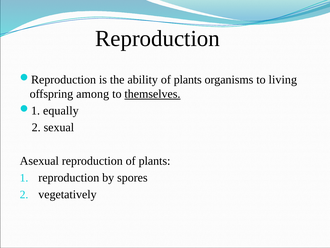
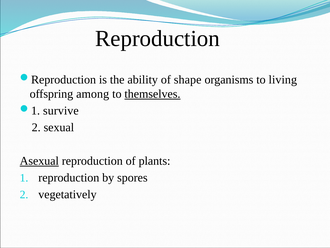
ability of plants: plants -> shape (188, 79)
equally: equally -> survive (61, 111)
Asexual underline: none -> present (39, 161)
